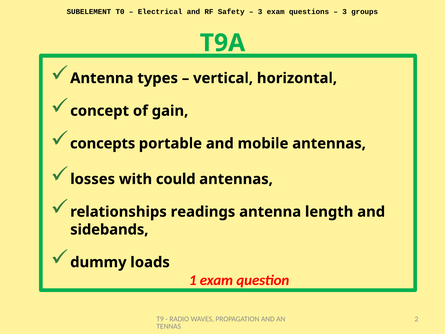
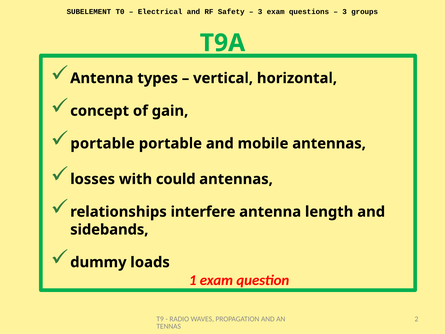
concepts: concepts -> portable (102, 143)
readings: readings -> interfere (203, 212)
